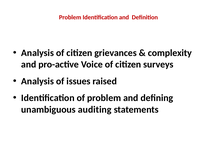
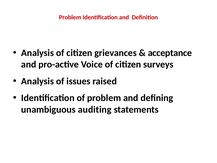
complexity: complexity -> acceptance (170, 53)
